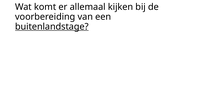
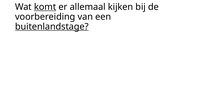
komt underline: none -> present (45, 7)
